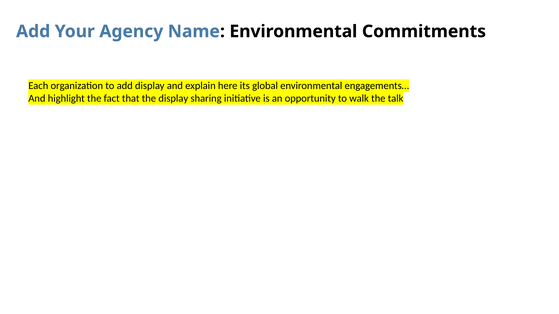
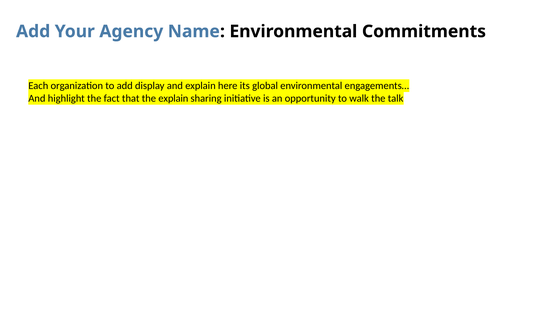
the display: display -> explain (173, 99)
